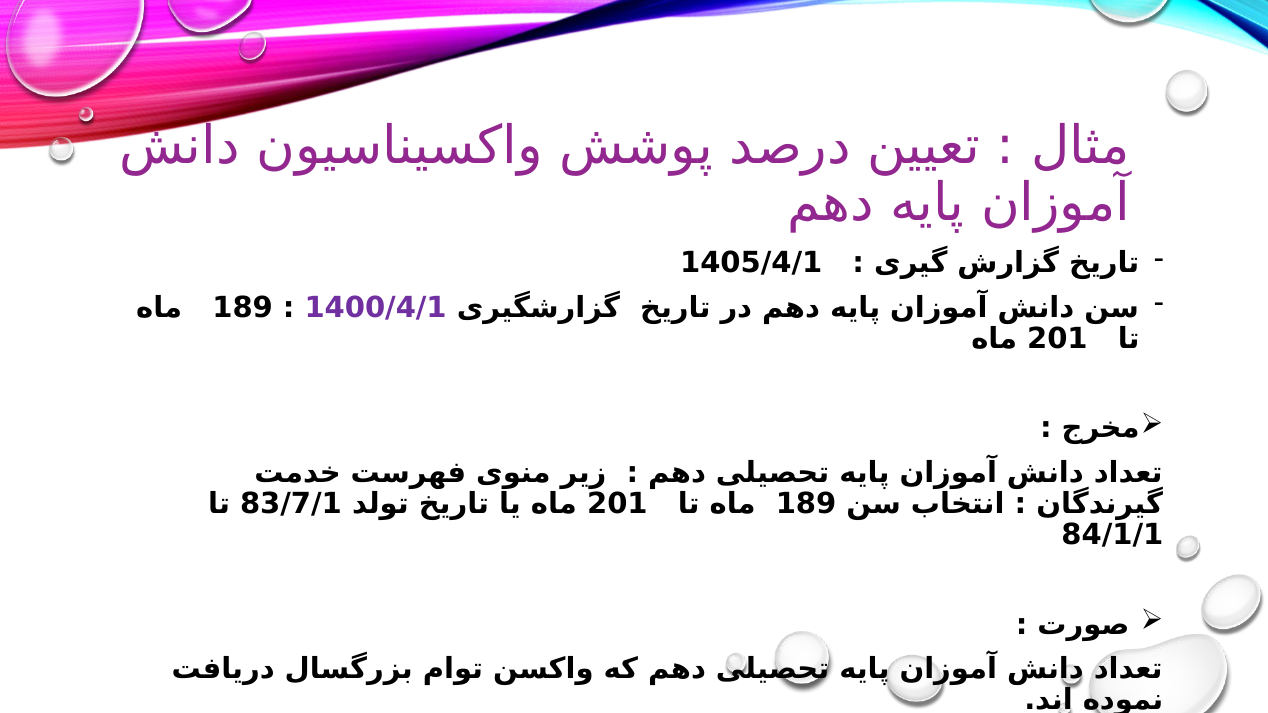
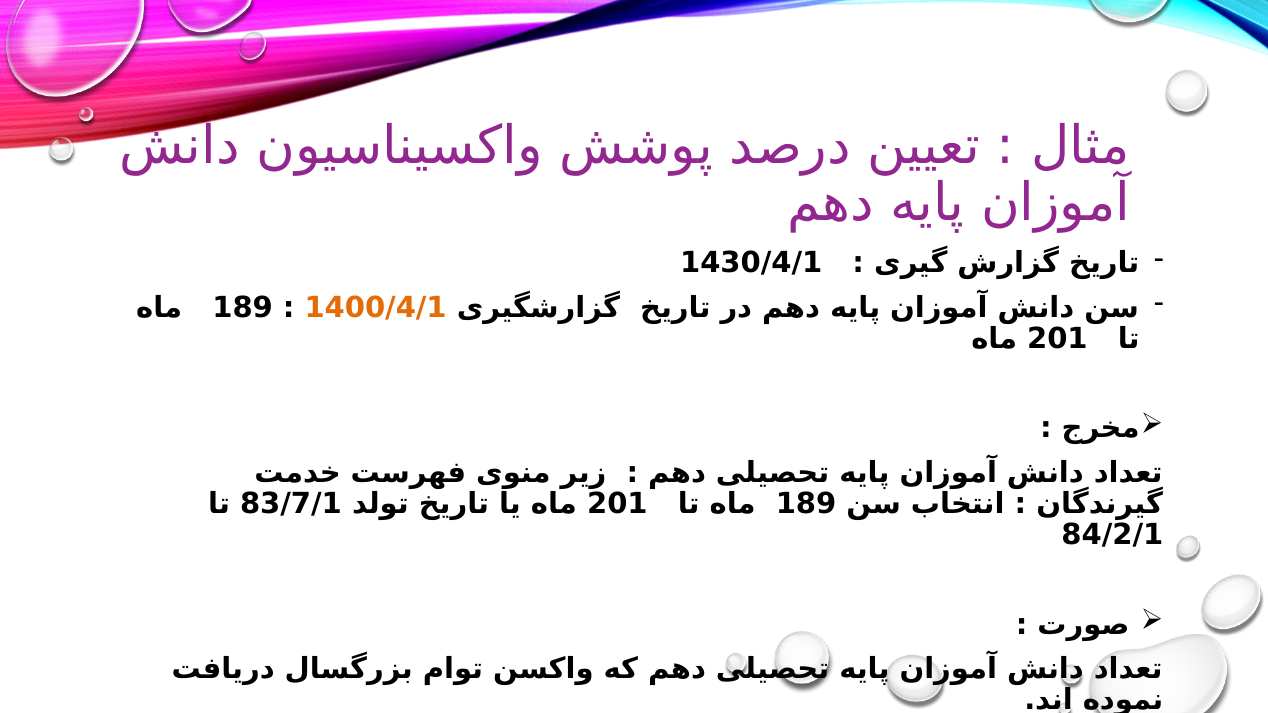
1405/4/1: 1405/4/1 -> 1430/4/1 (751, 263)
1400/4/1 colour: purple -> orange (376, 308)
84/1/1: 84/1/1 -> 84/2/1 (1112, 536)
